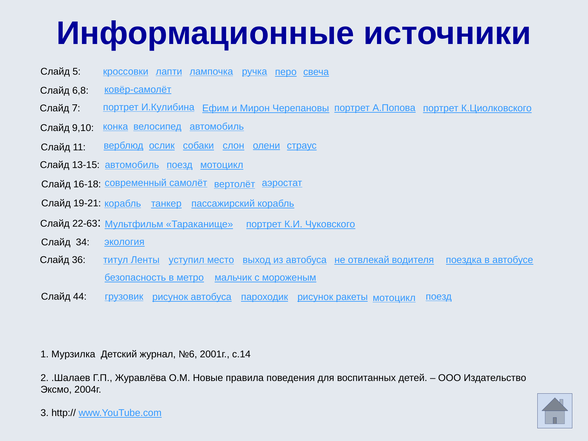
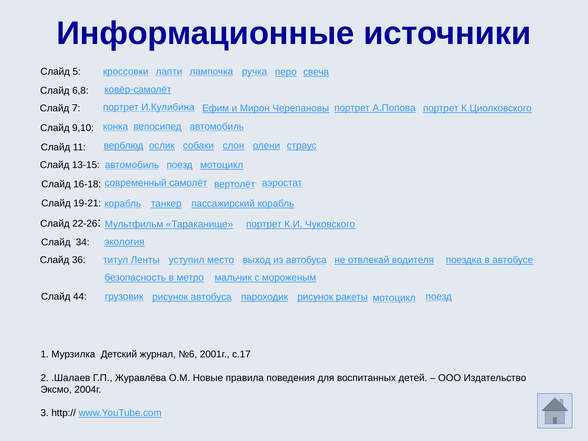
22-63: 22-63 -> 22-26 (85, 224)
с.14: с.14 -> с.17 (241, 354)
